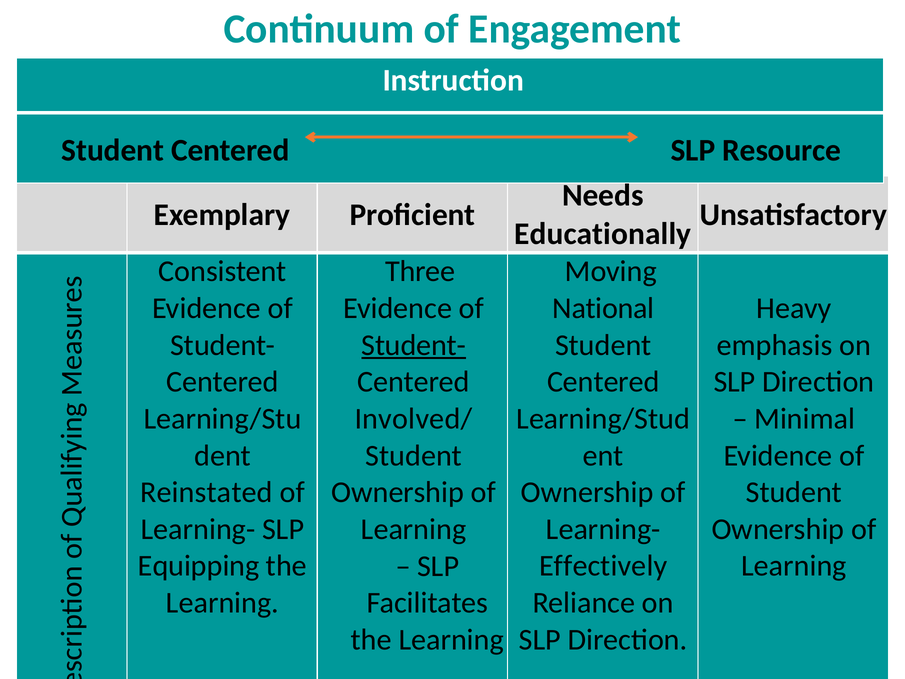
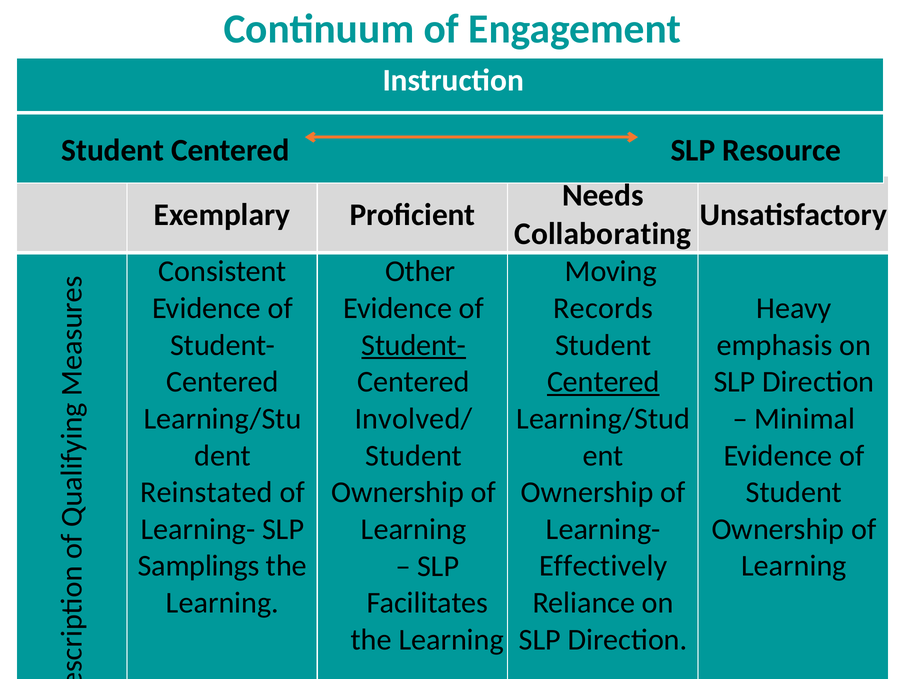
Educationally: Educationally -> Collaborating (603, 234)
Three: Three -> Other (420, 271)
National: National -> Records (603, 308)
Centered underline: none -> present (603, 382)
Equipping: Equipping -> Samplings (199, 566)
